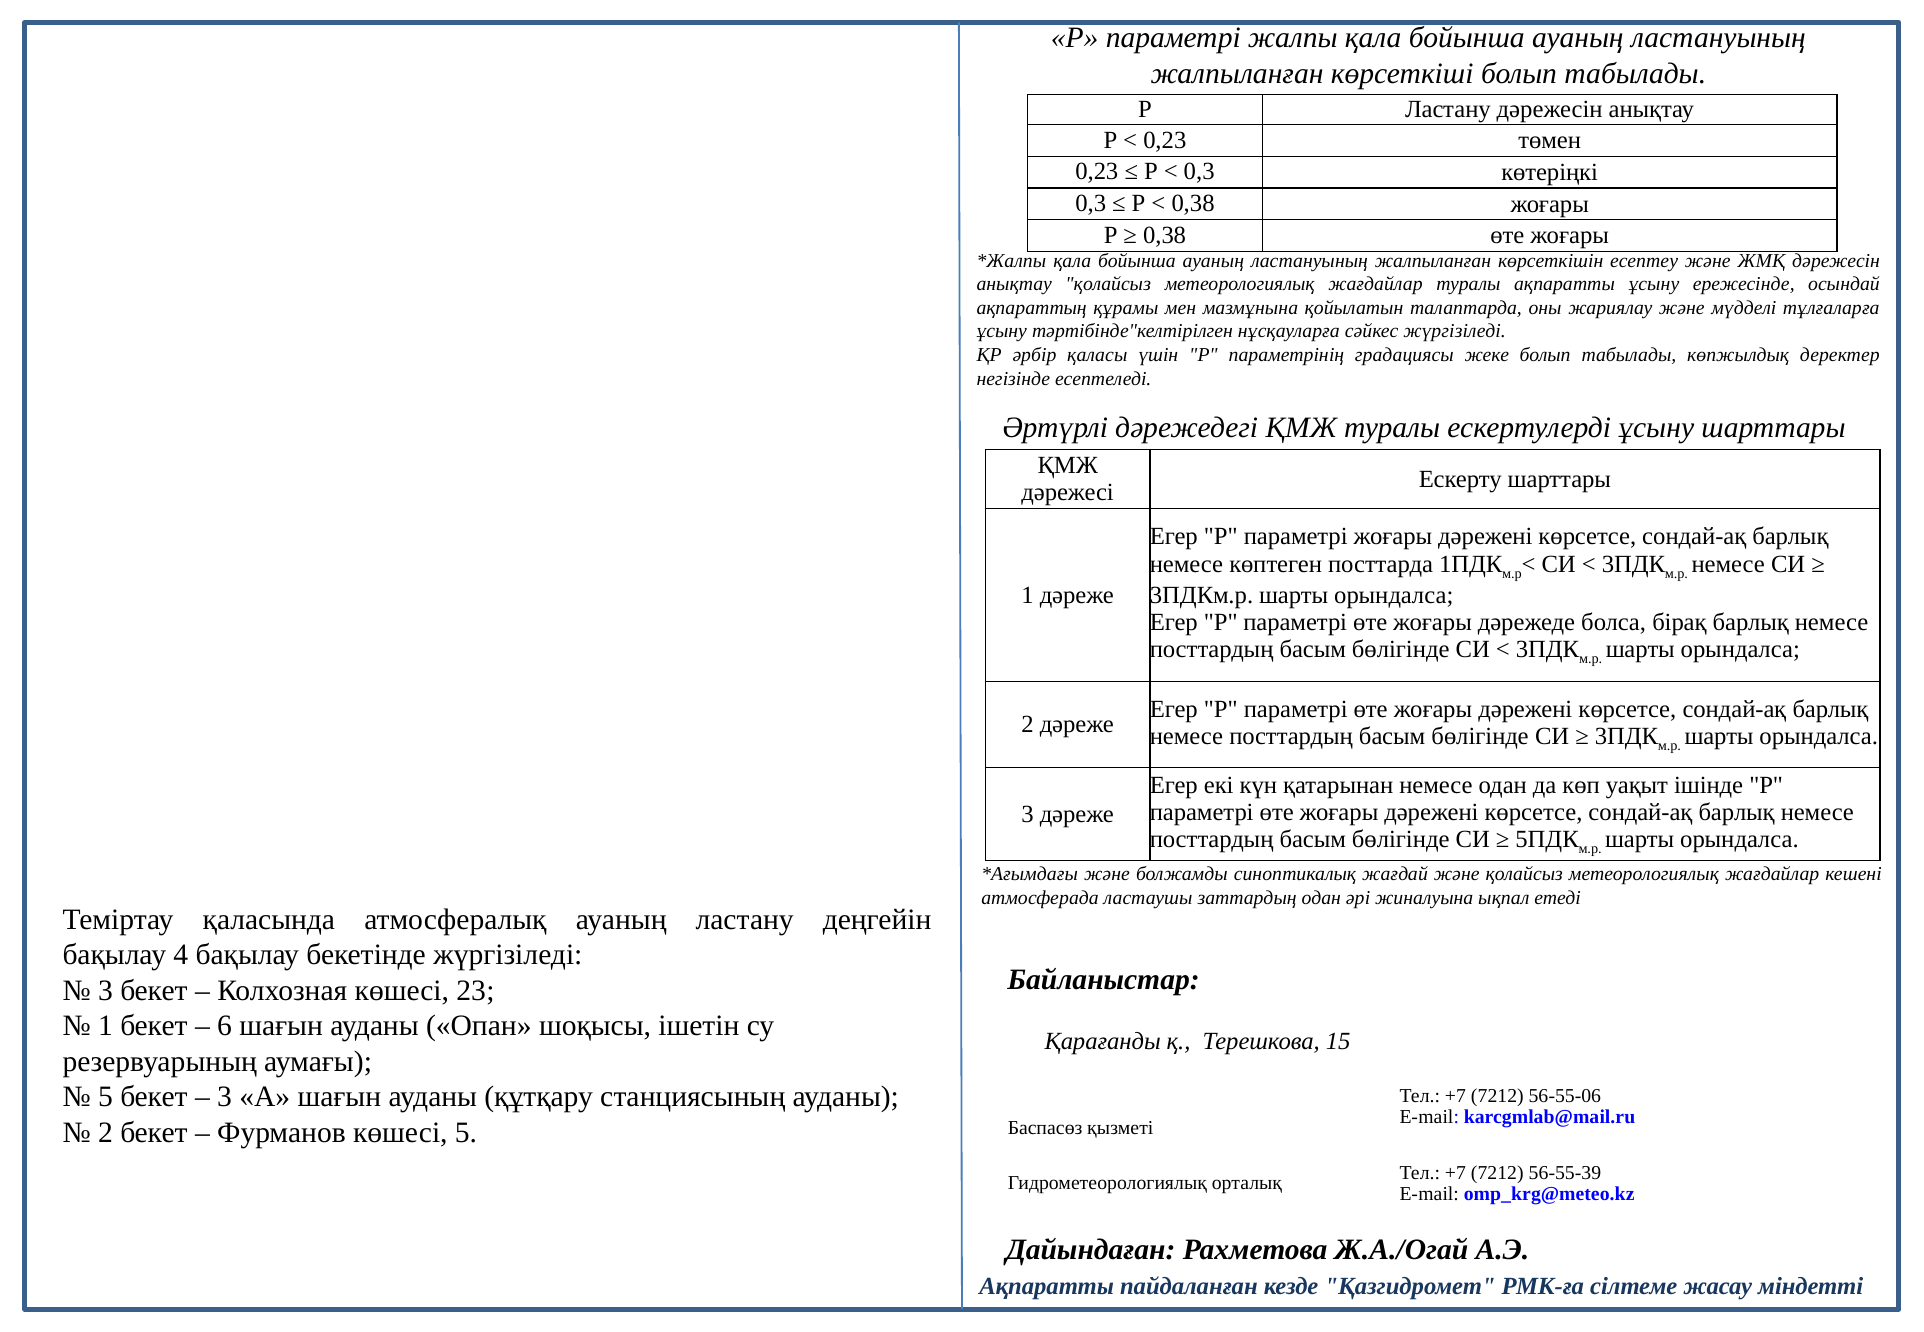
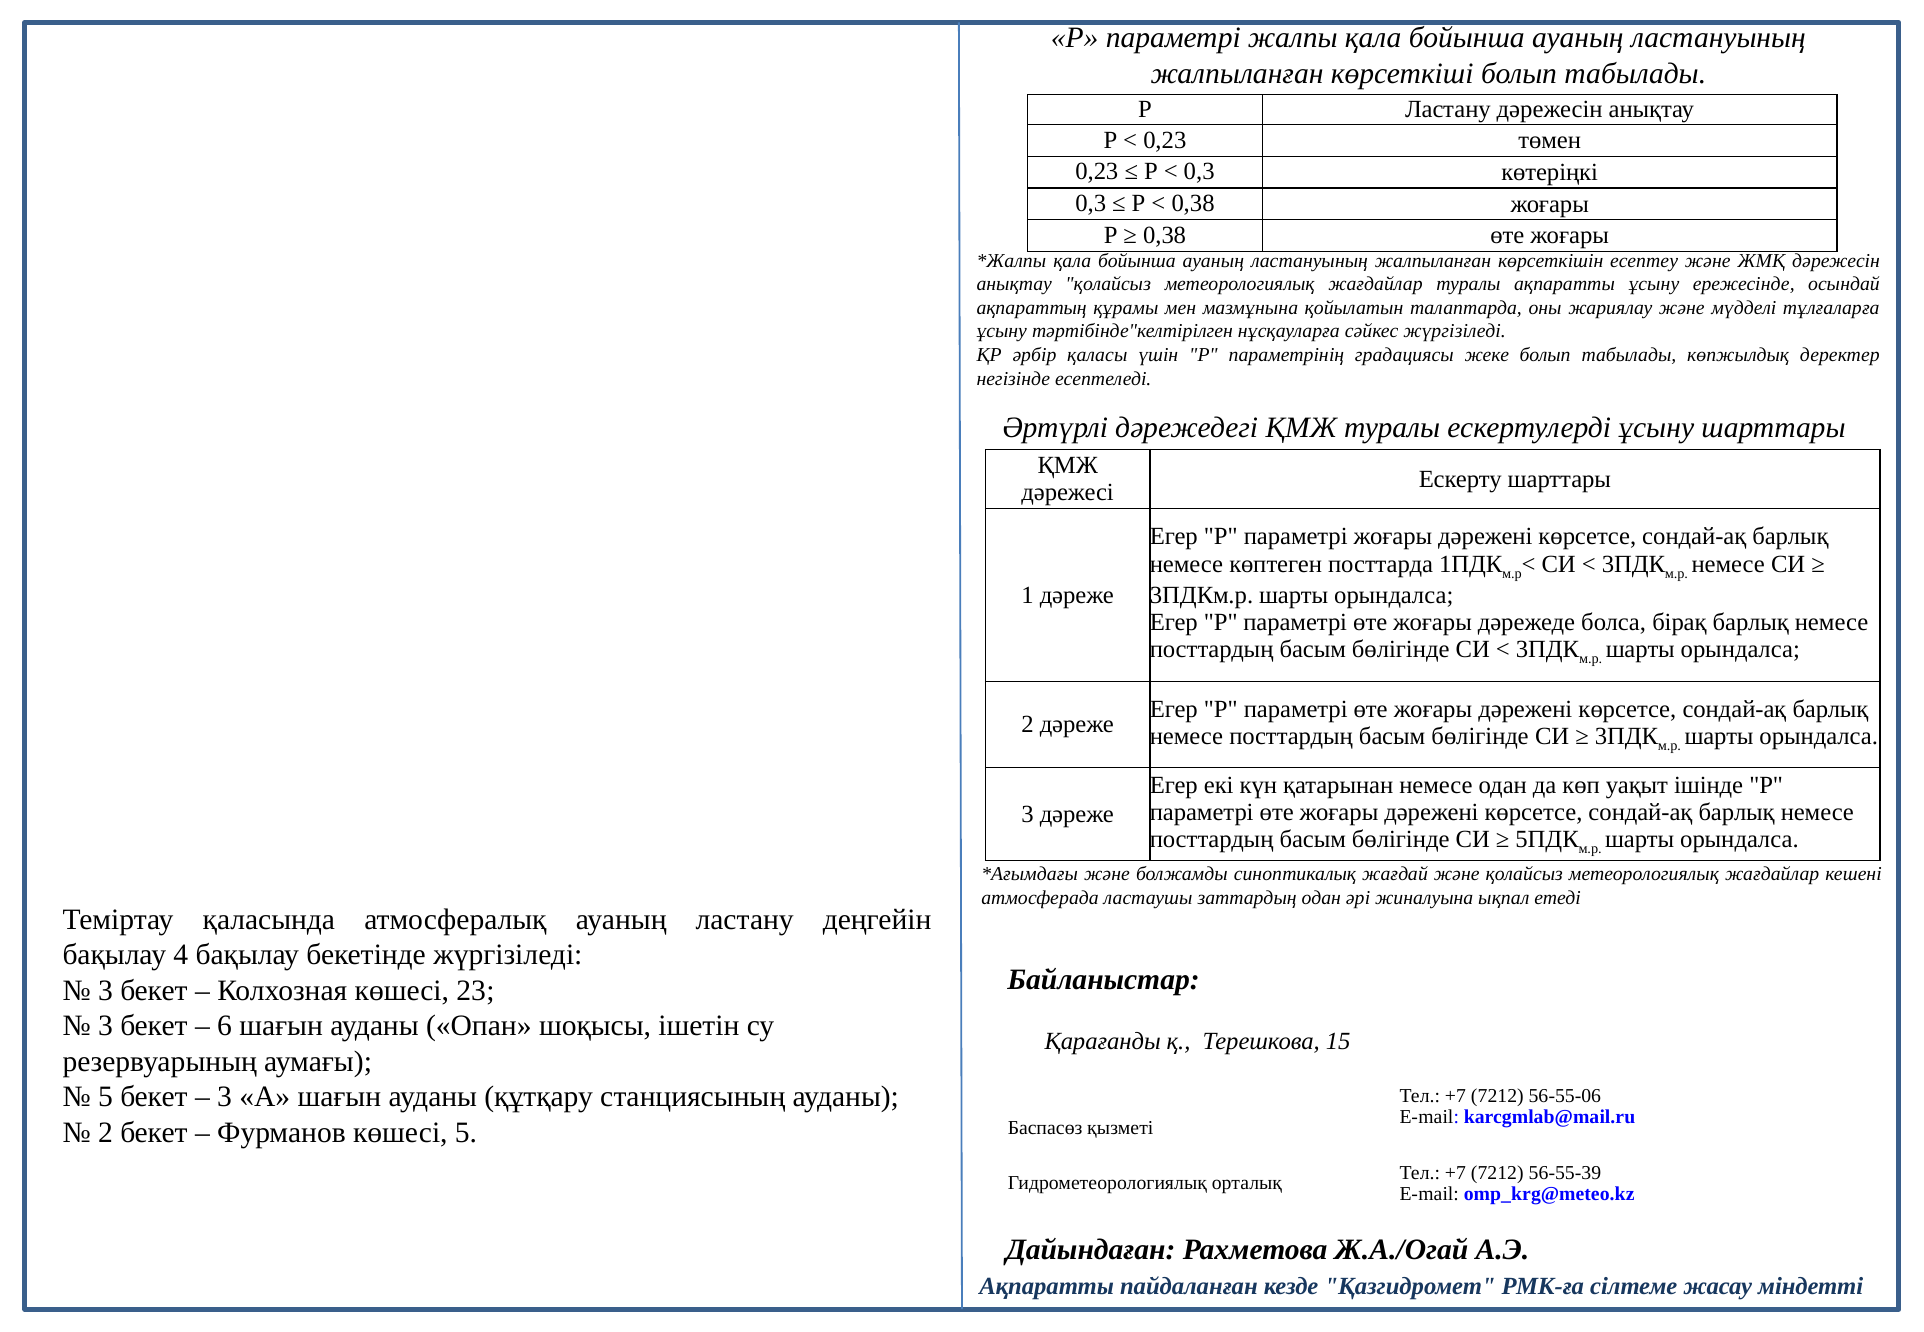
1: 1 -> 3 (105, 1026)
